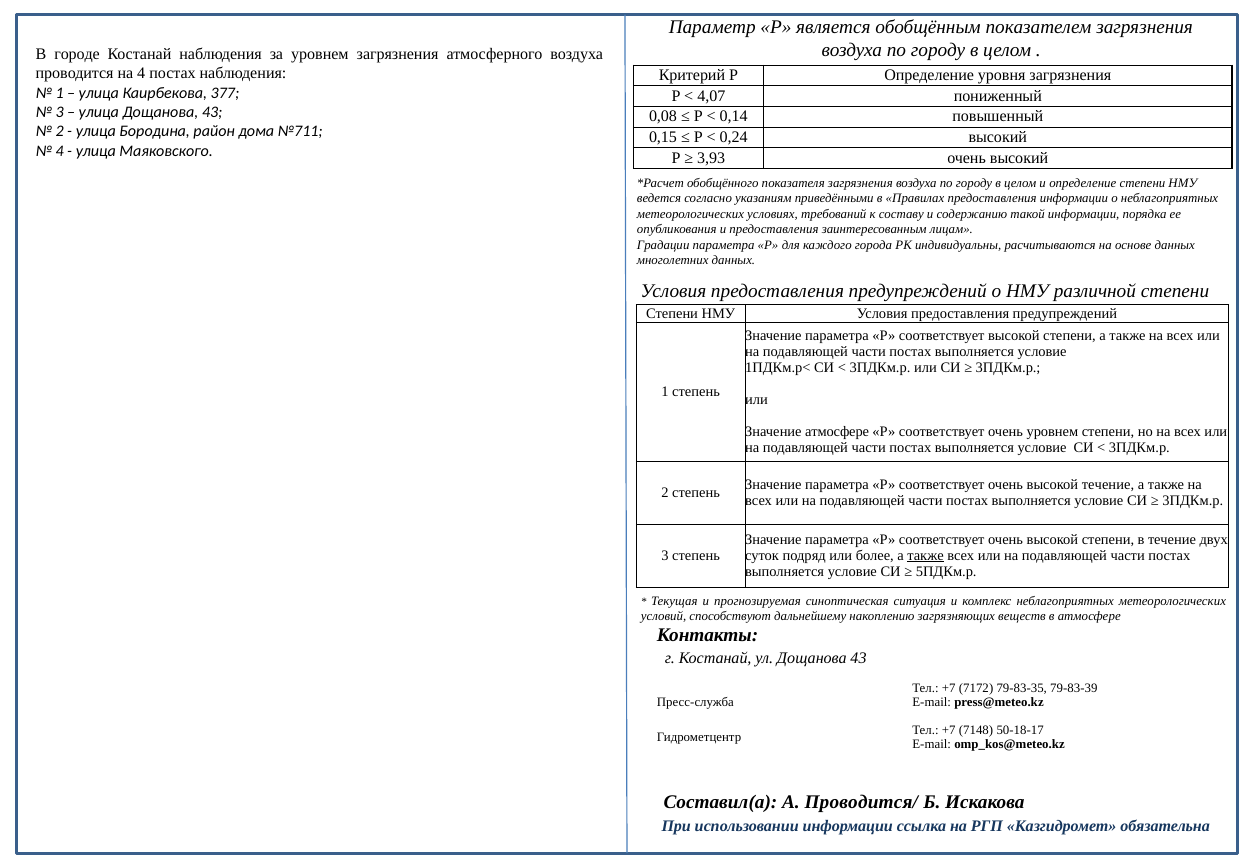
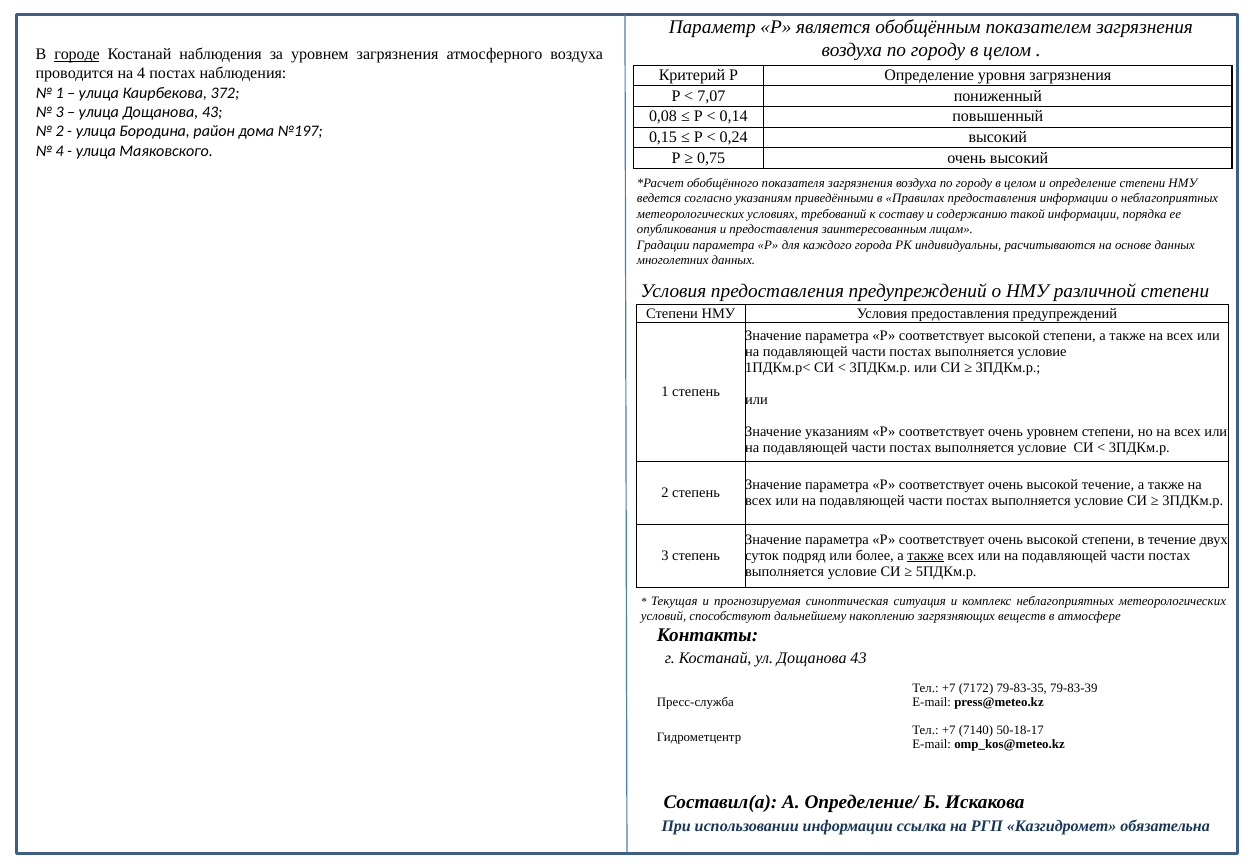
городе underline: none -> present (77, 54)
377: 377 -> 372 (225, 93)
4,07: 4,07 -> 7,07 (711, 96)
№711: №711 -> №197 (300, 131)
3,93: 3,93 -> 0,75 (711, 158)
Значение атмосфере: атмосфере -> указаниям (837, 432)
7148: 7148 -> 7140 (976, 730)
Проводится/: Проводится/ -> Определение/ (861, 803)
